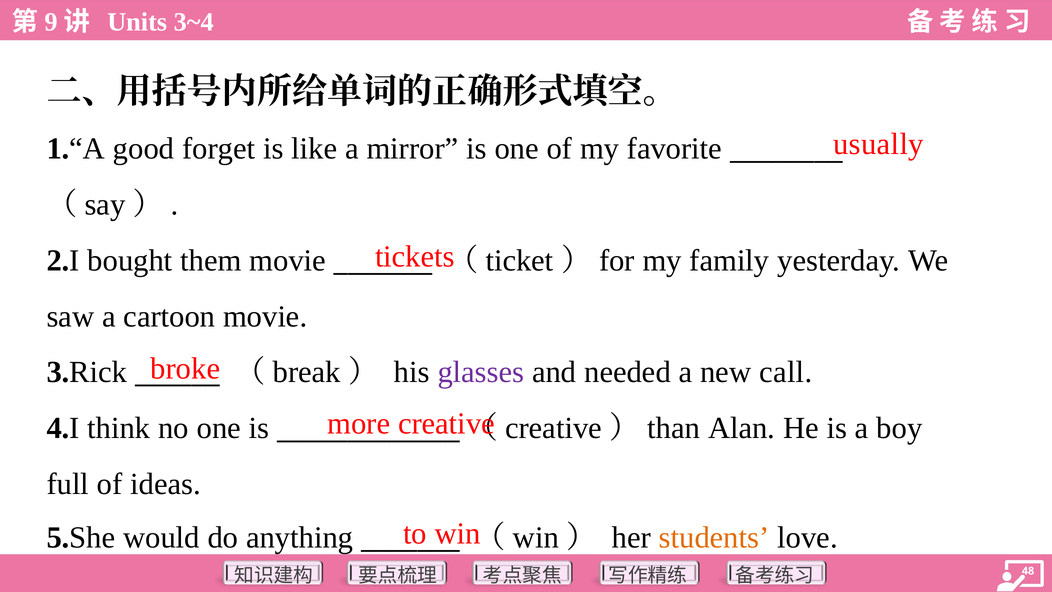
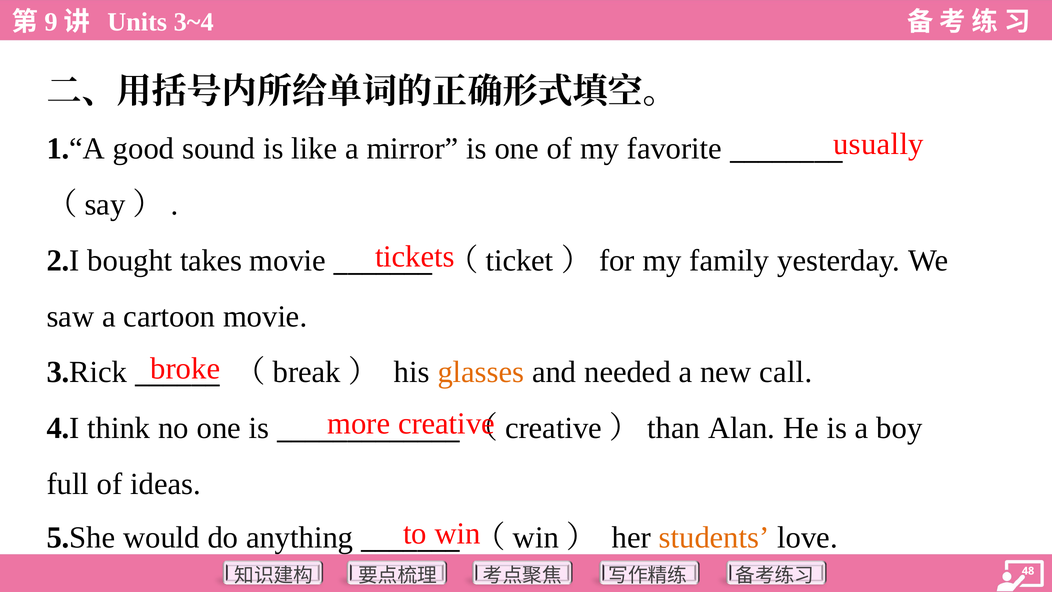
forget: forget -> sound (219, 149)
them: them -> takes (211, 260)
glasses colour: purple -> orange (481, 372)
